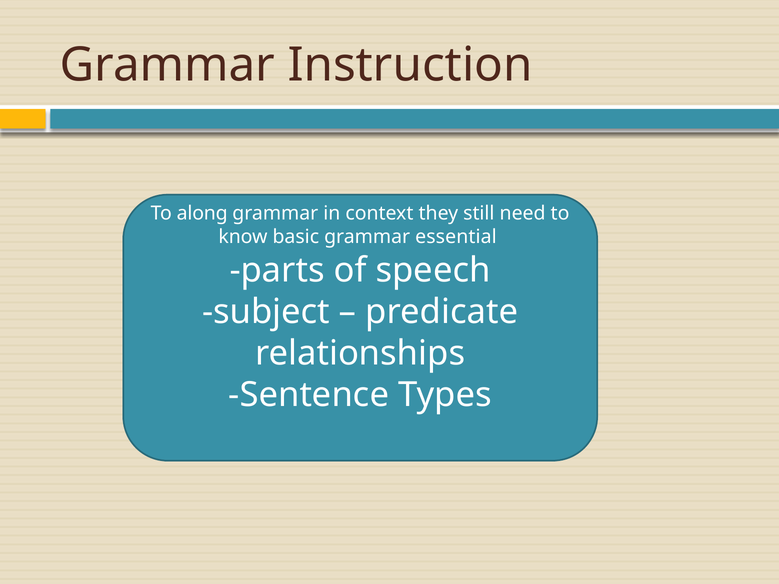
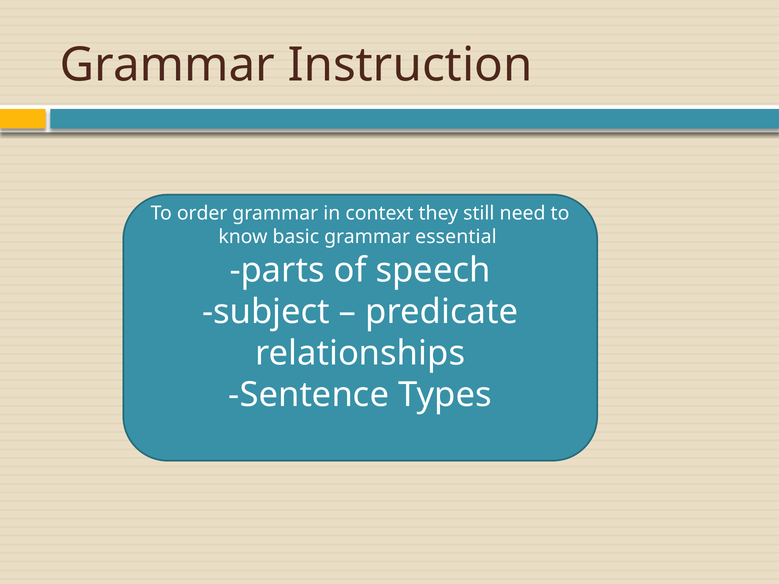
along: along -> order (202, 214)
